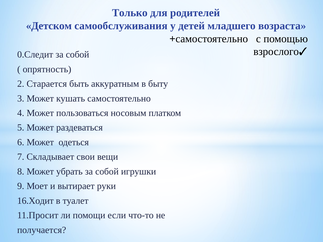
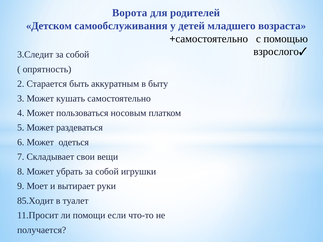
Только: Только -> Ворота (130, 13)
0.Следит: 0.Следит -> 3.Следит (35, 55)
16.Ходит: 16.Ходит -> 85.Ходит (35, 201)
